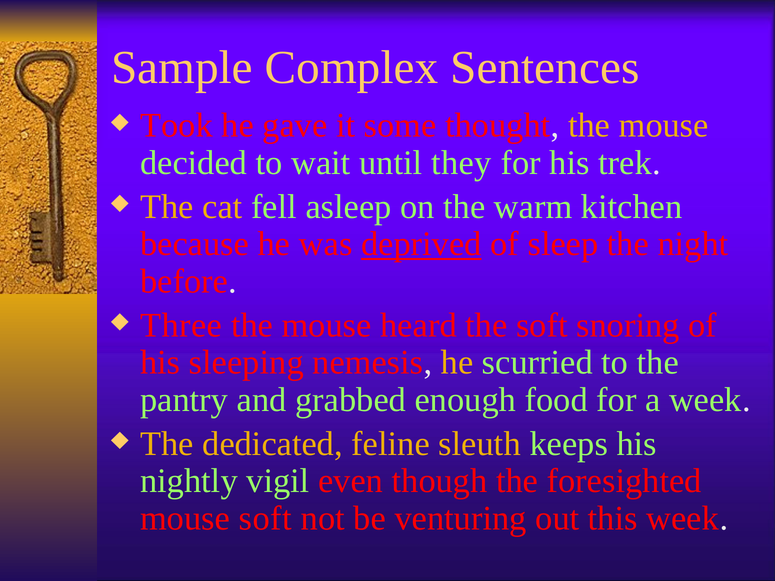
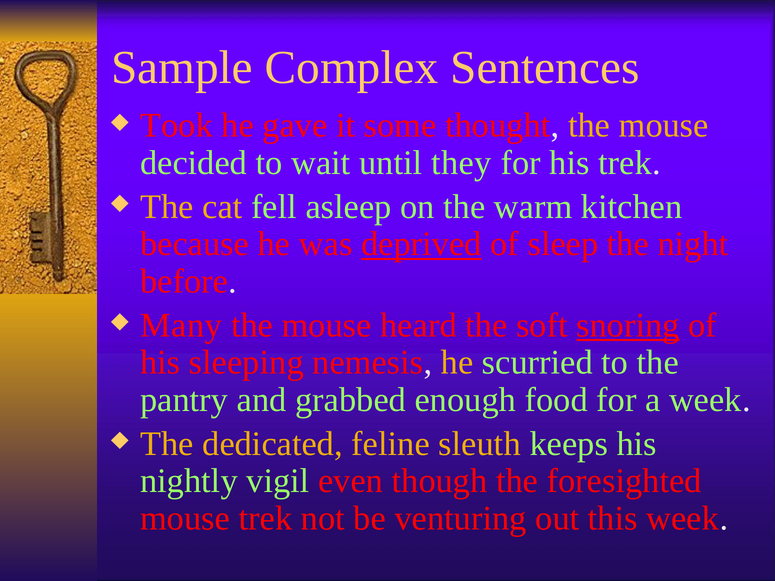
Three: Three -> Many (181, 326)
snoring underline: none -> present (628, 326)
mouse soft: soft -> trek (265, 519)
